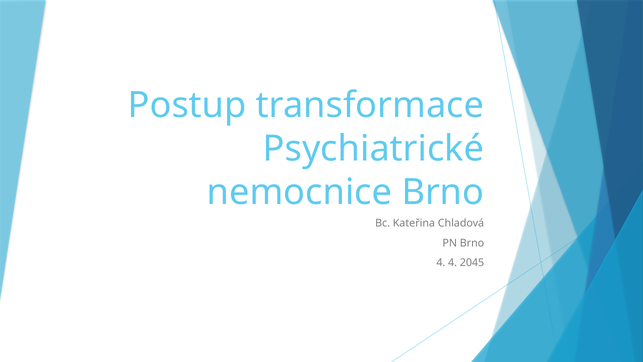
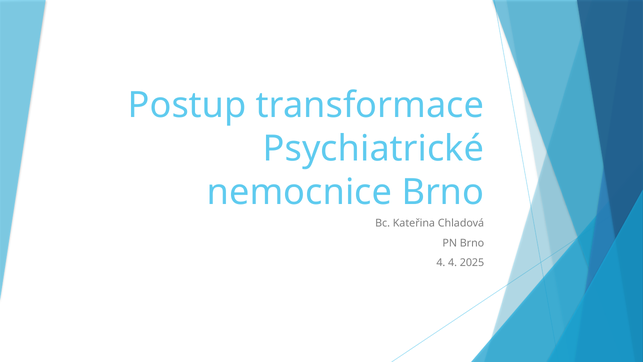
2045: 2045 -> 2025 (472, 262)
